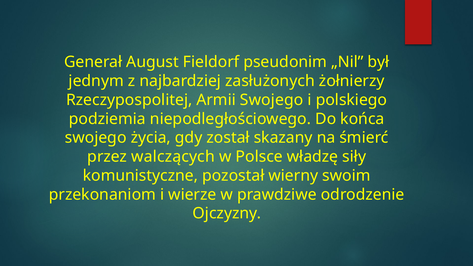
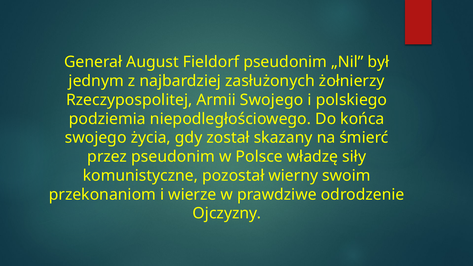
przez walczących: walczących -> pseudonim (173, 157)
